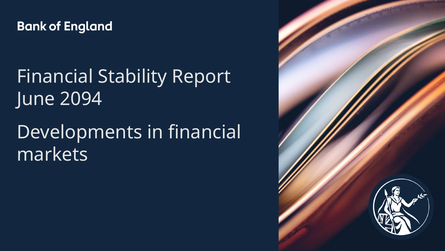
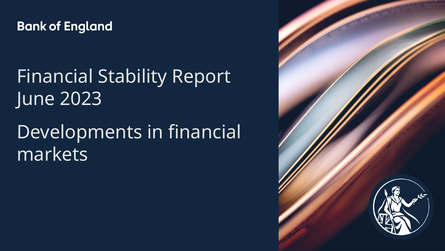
2094: 2094 -> 2023 (81, 99)
